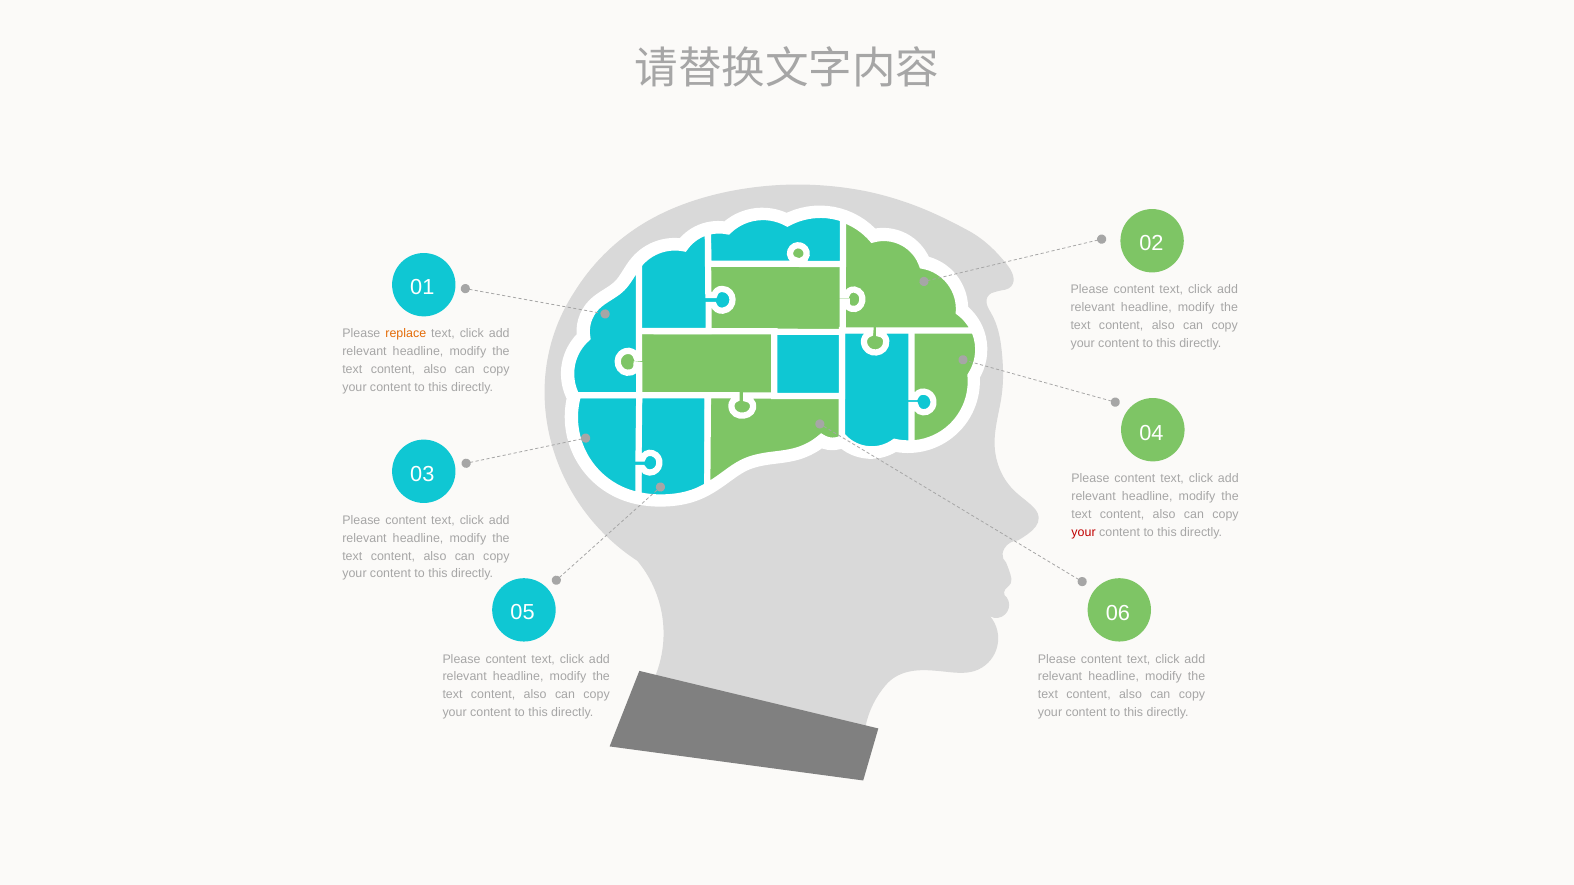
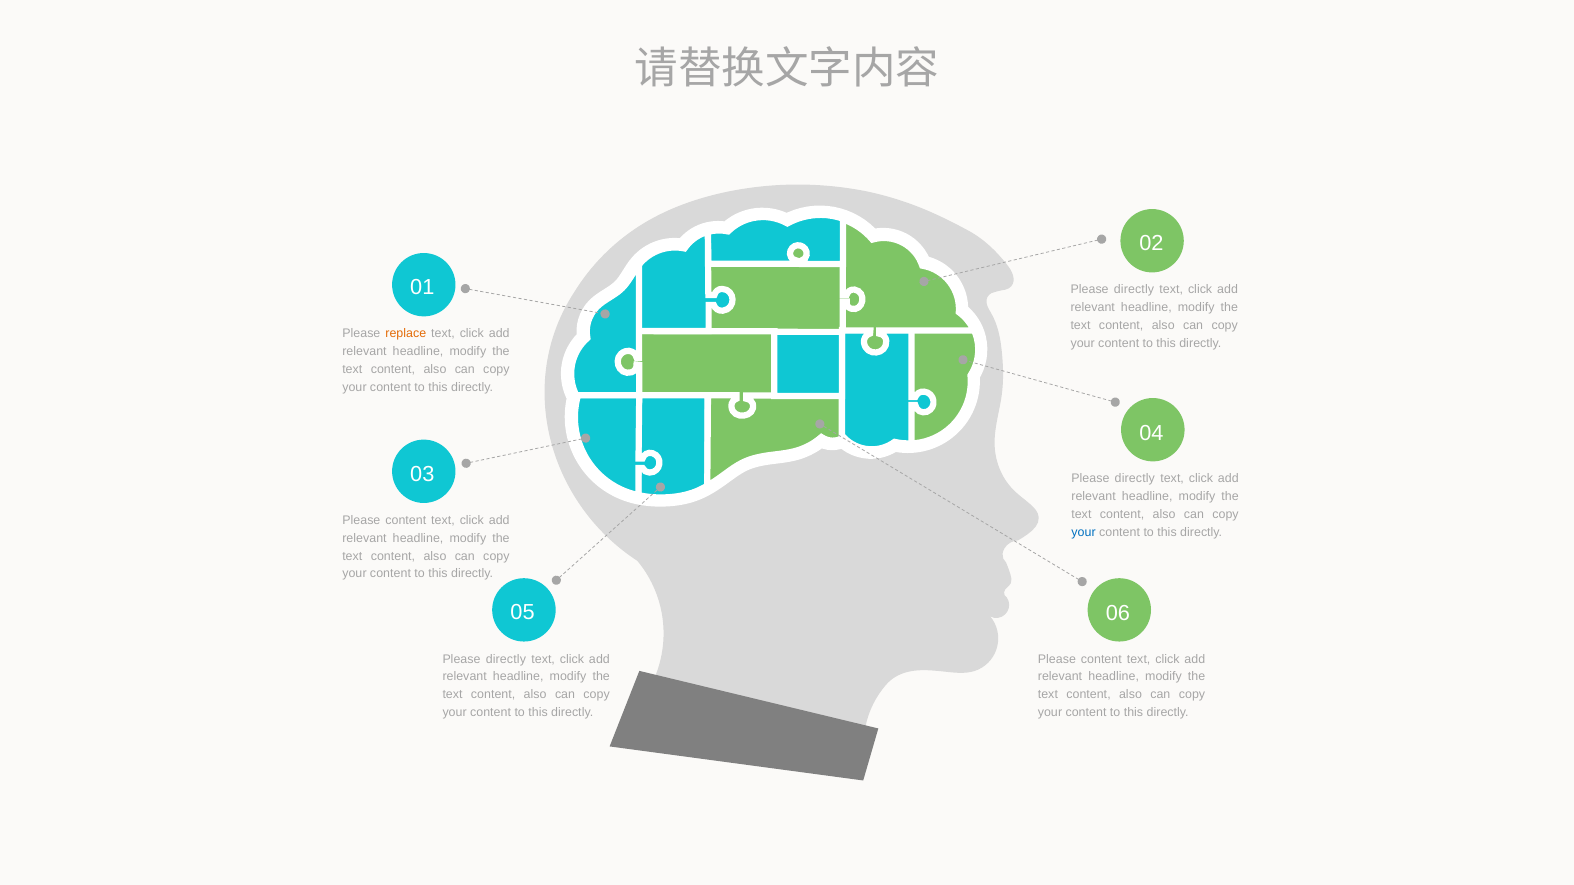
content: content -> directly (1134, 290)
content: content -> directly (1135, 479)
your colour: red -> blue (1084, 532)
content: content -> directly (506, 659)
